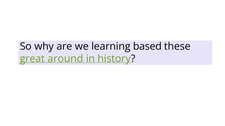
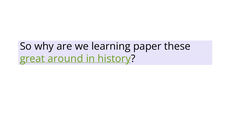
based: based -> paper (147, 47)
